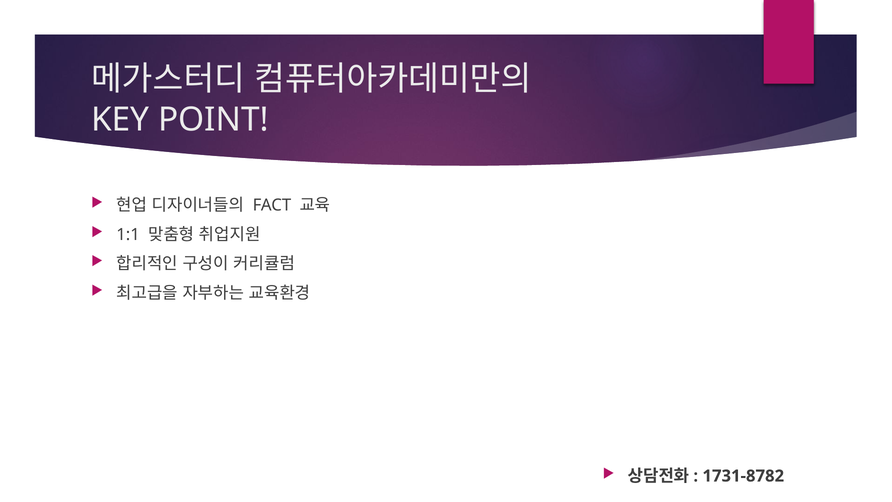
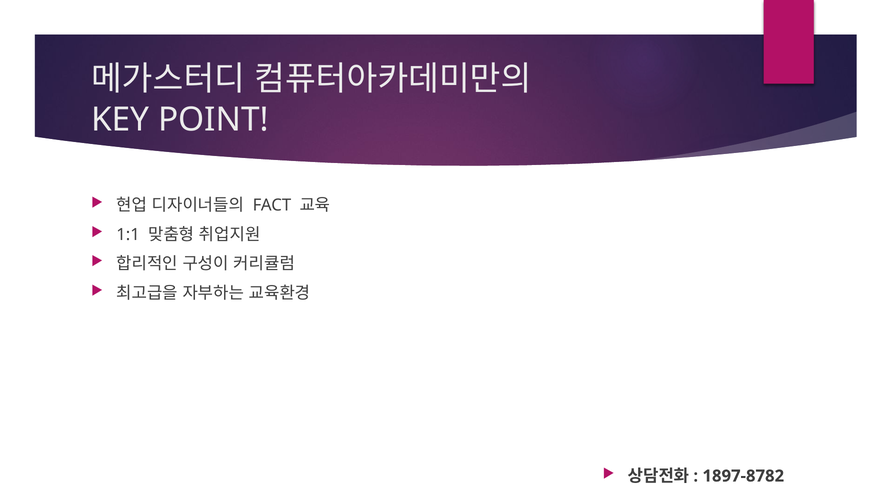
1731-8782: 1731-8782 -> 1897-8782 (743, 476)
